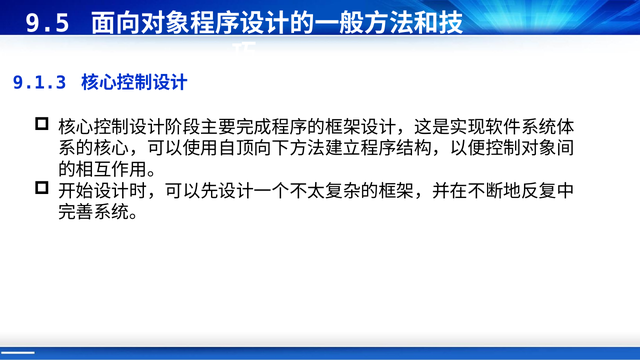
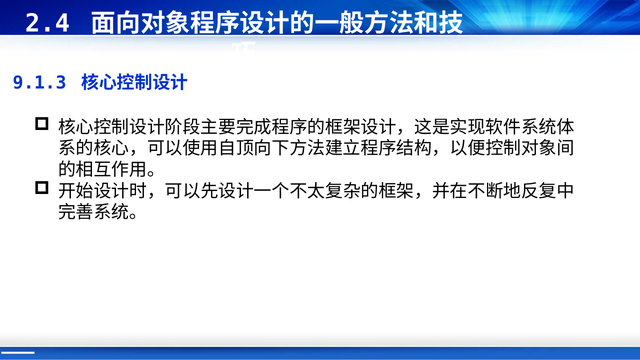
9.5: 9.5 -> 2.4 (47, 23)
